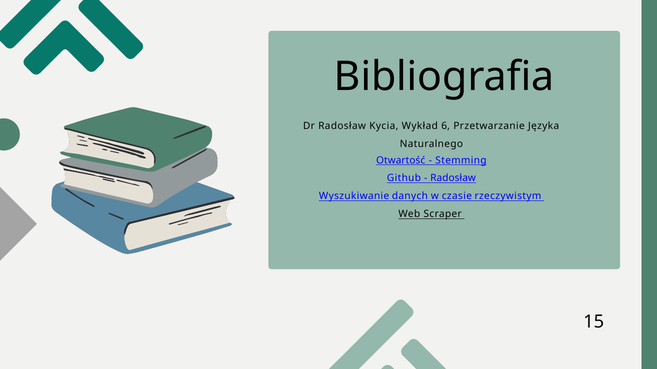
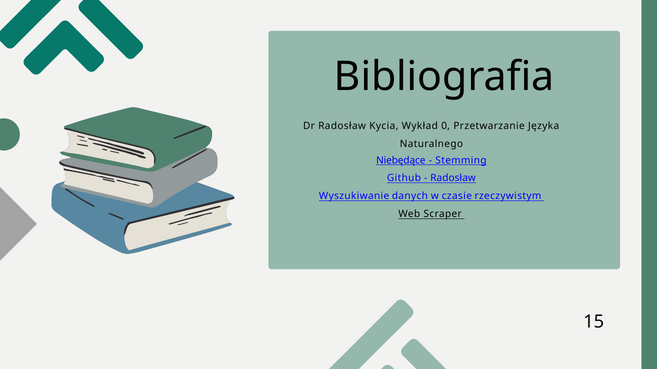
6: 6 -> 0 (446, 126)
Otwartość: Otwartość -> Niebędące (401, 160)
